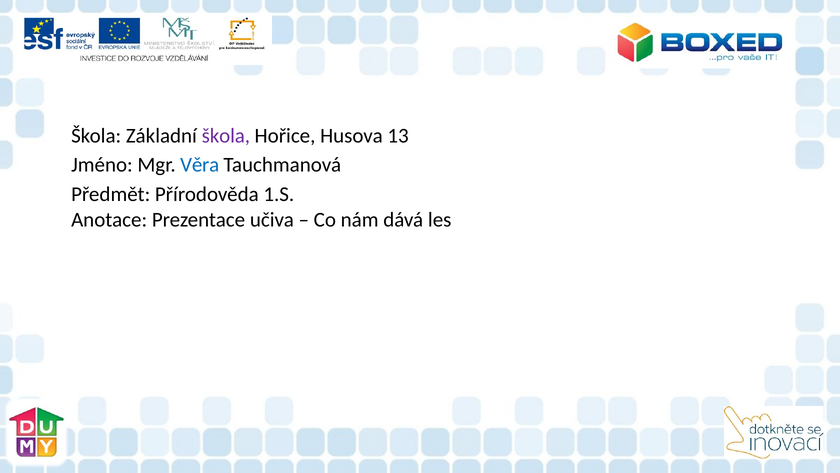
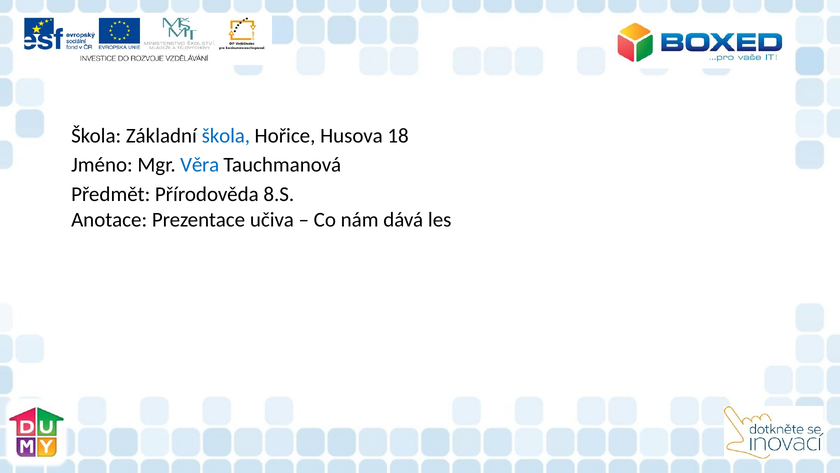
škola colour: purple -> blue (226, 135)
13: 13 -> 18 (398, 135)
1.S: 1.S -> 8.S (279, 194)
